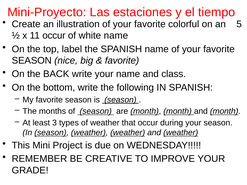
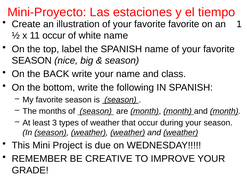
favorite colorful: colorful -> favorite (184, 24)
5: 5 -> 1 (239, 24)
favorite: favorite -> season (122, 61)
